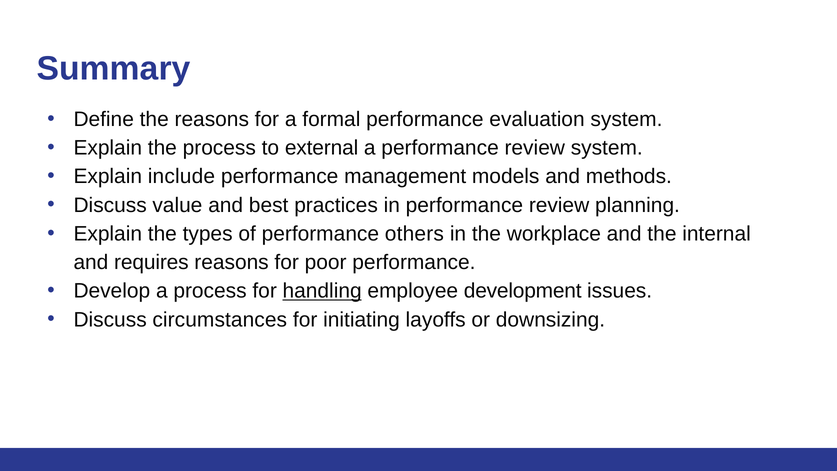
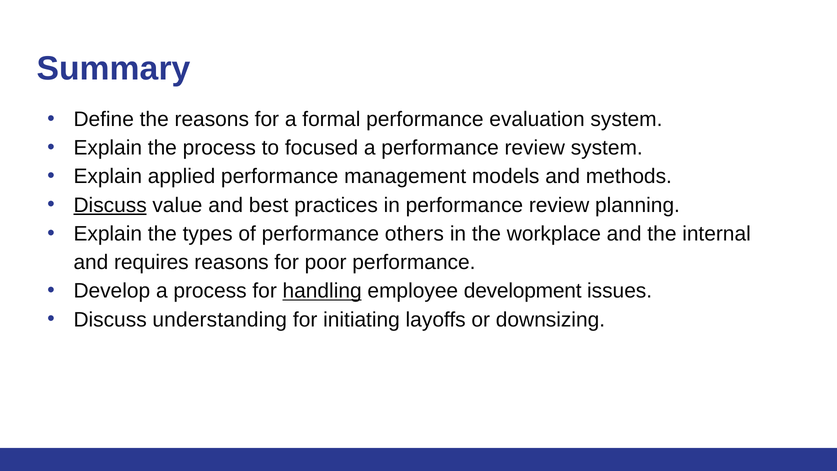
external: external -> focused (322, 148)
include: include -> applied (182, 177)
Discuss underline: none -> present (110, 205)
circumstances: circumstances -> understanding (220, 320)
